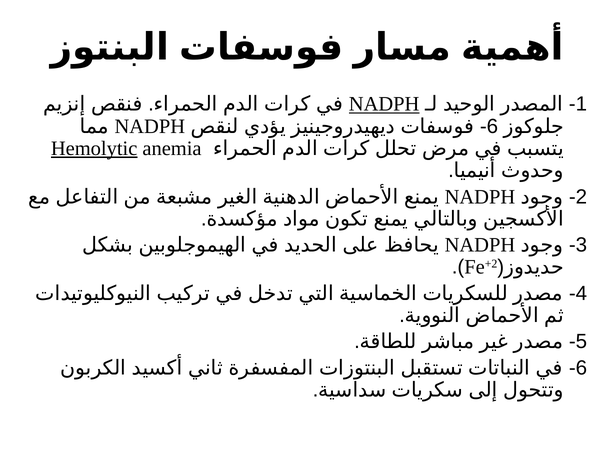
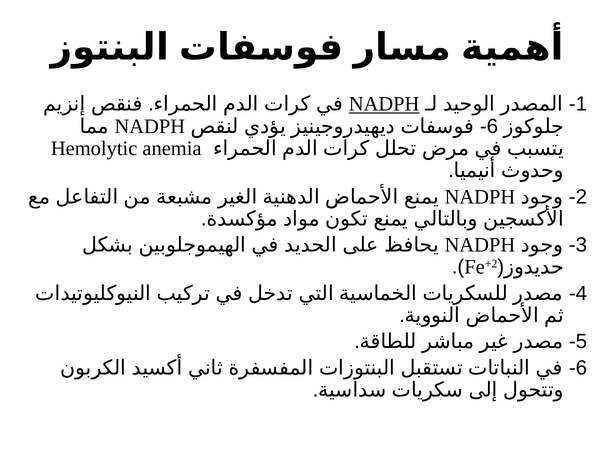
Hemolytic underline: present -> none (94, 149)
